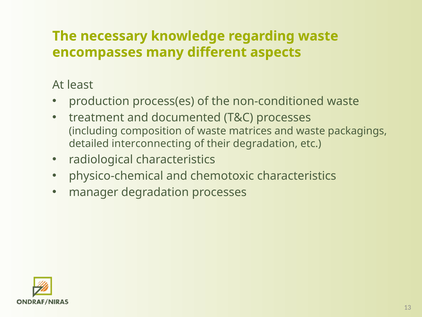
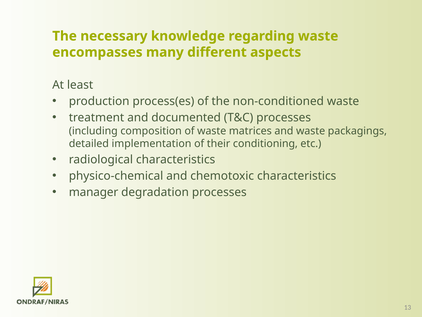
interconnecting: interconnecting -> implementation (151, 143)
their degradation: degradation -> conditioning (265, 143)
